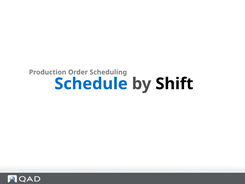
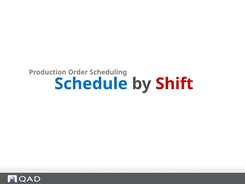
Shift colour: black -> red (174, 84)
